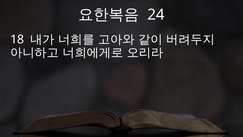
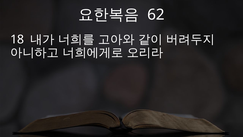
24: 24 -> 62 (156, 15)
